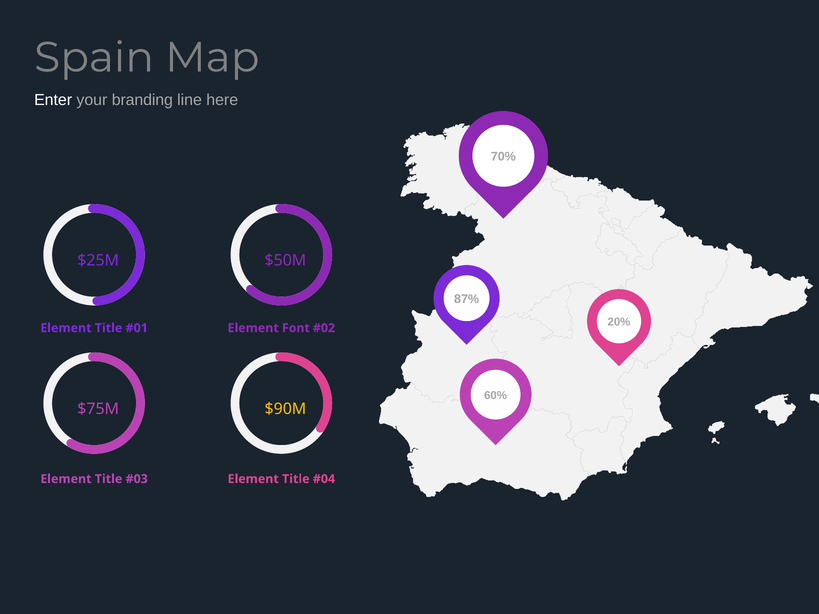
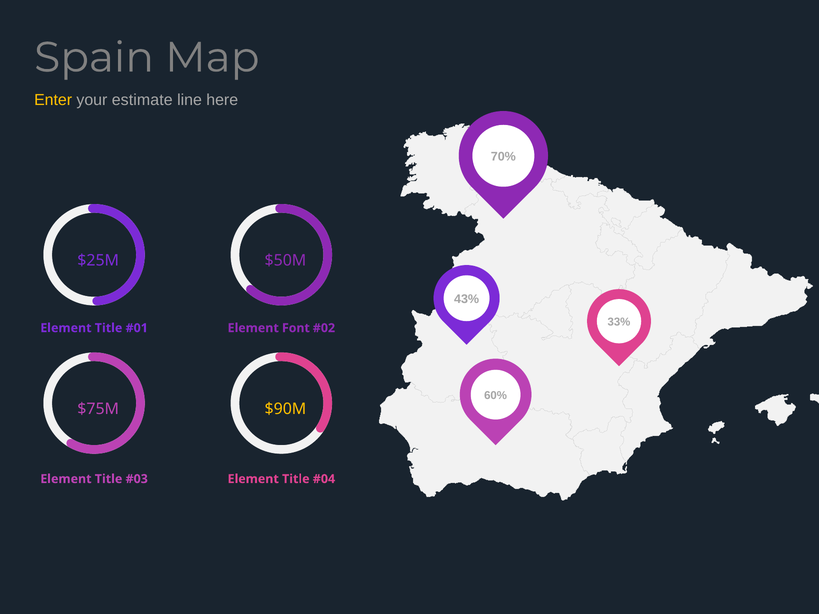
Enter colour: white -> yellow (53, 100)
branding: branding -> estimate (142, 100)
87%: 87% -> 43% (467, 299)
20%: 20% -> 33% (619, 322)
